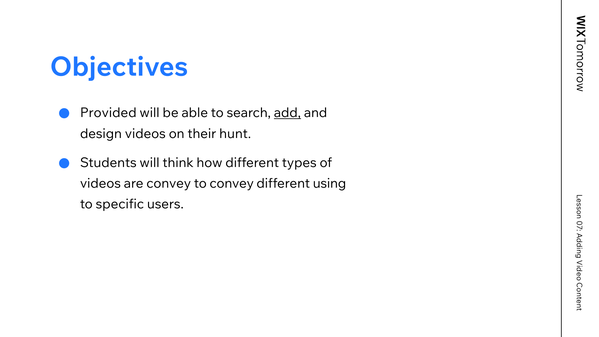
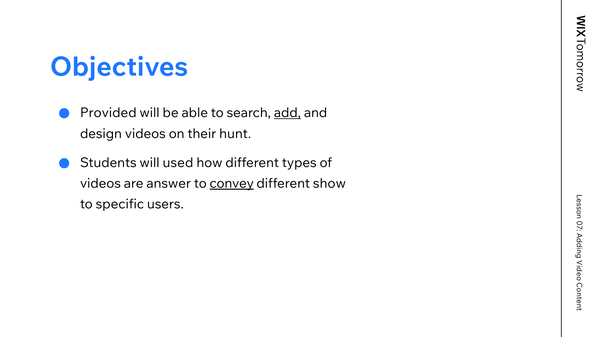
think: think -> used (178, 163)
are convey: convey -> answer (169, 183)
convey underline: none -> present (232, 183)
using: using -> show (329, 183)
